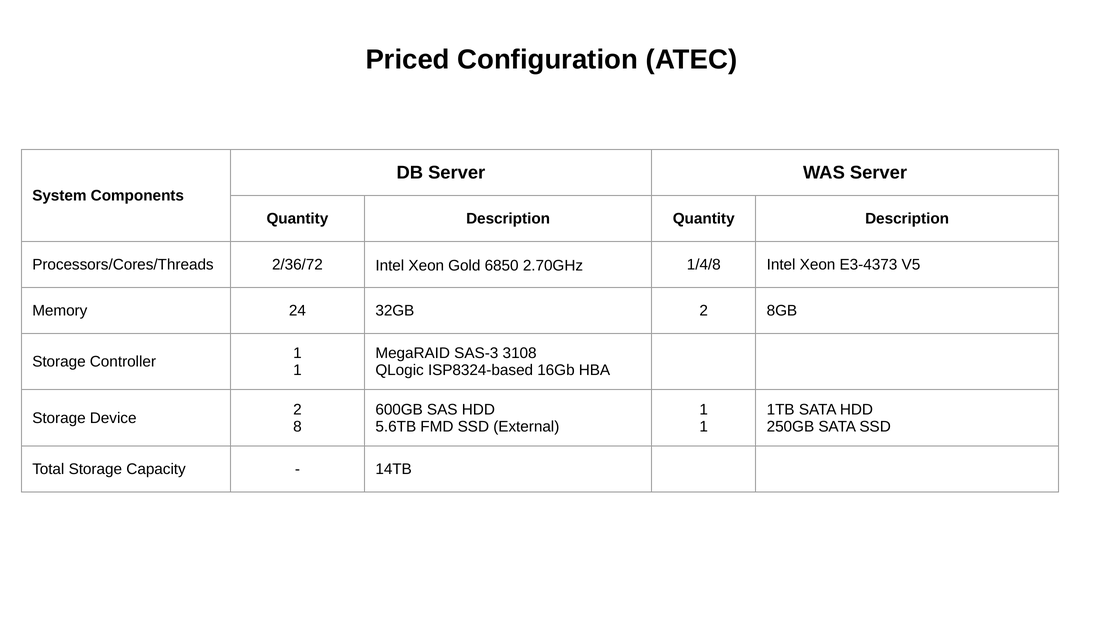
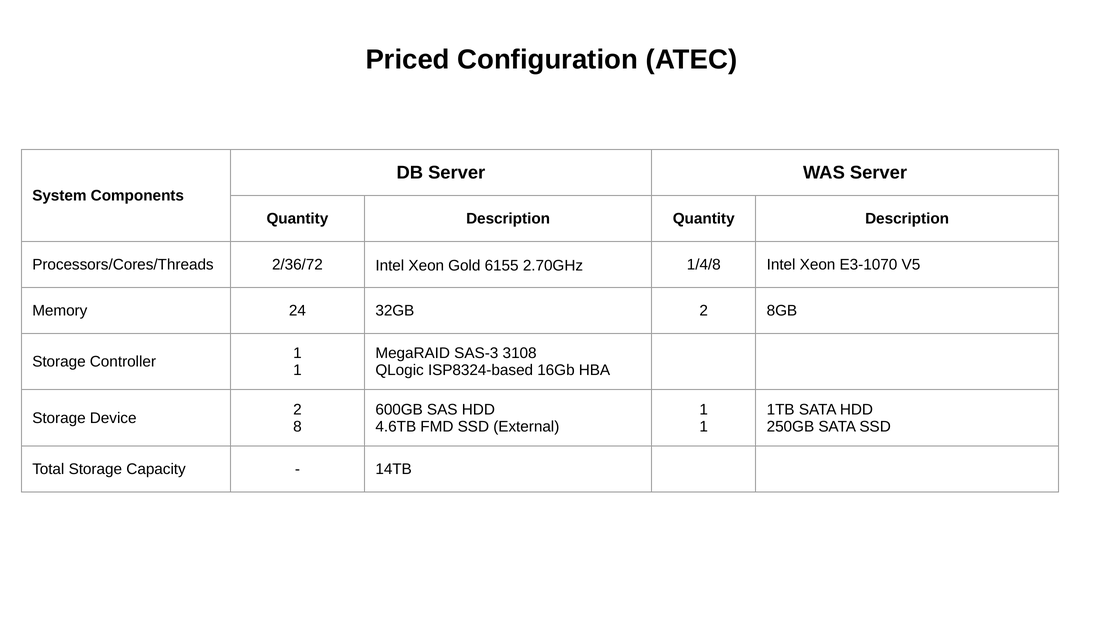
6850: 6850 -> 6155 (502, 266)
E3-4373: E3-4373 -> E3-1070 (868, 264)
5.6TB: 5.6TB -> 4.6TB (396, 426)
